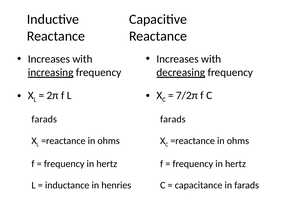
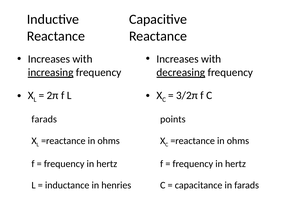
7/2π: 7/2π -> 3/2π (187, 95)
farads: farads -> points (173, 119)
